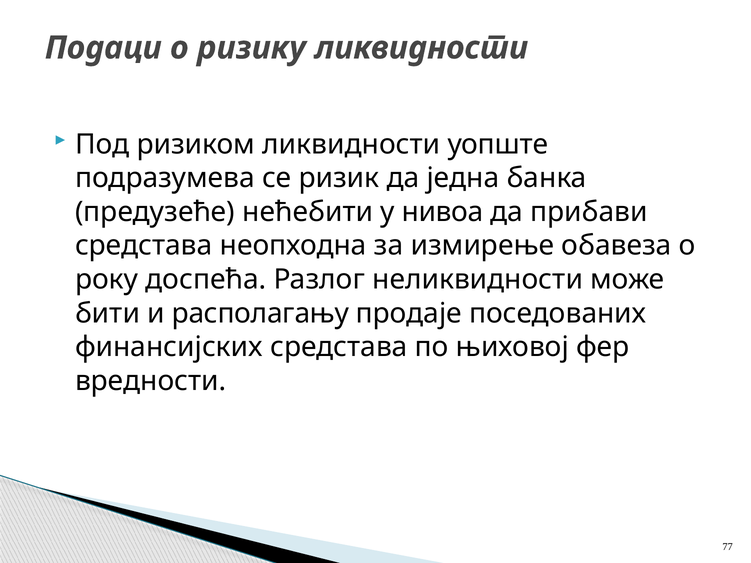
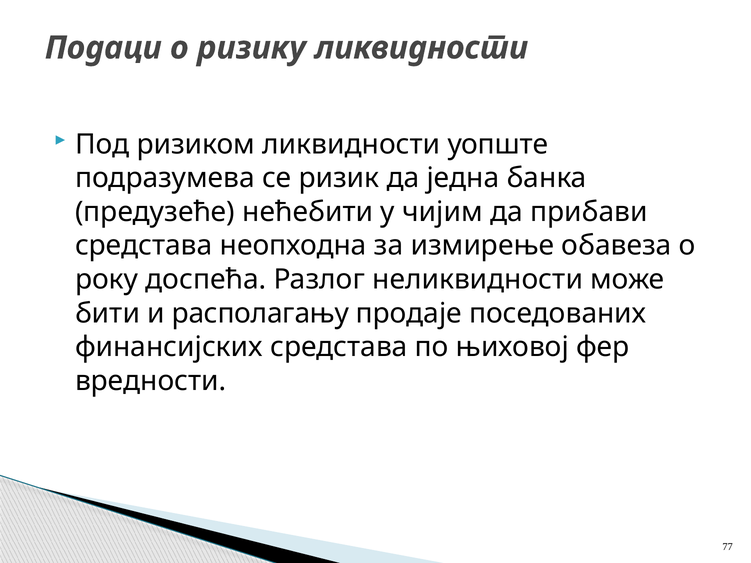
нивоа: нивоа -> чијим (442, 212)
